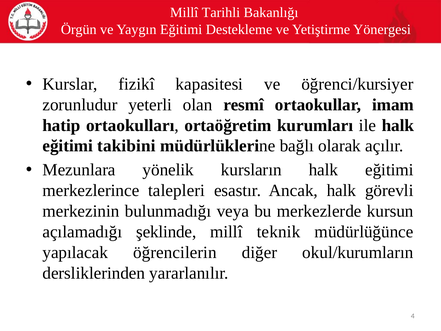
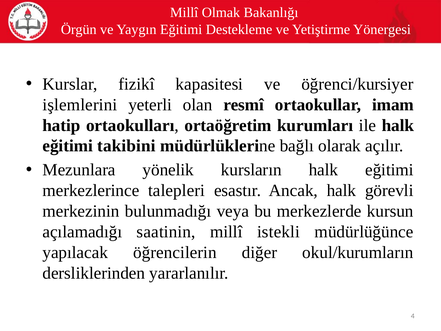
Tarihli: Tarihli -> Olmak (221, 13)
zorunludur: zorunludur -> işlemlerini (80, 105)
şeklinde: şeklinde -> saatinin (166, 232)
teknik: teknik -> istekli (278, 232)
